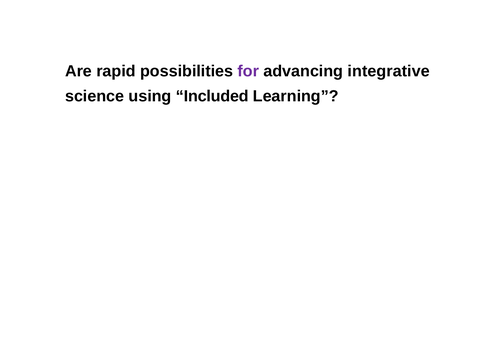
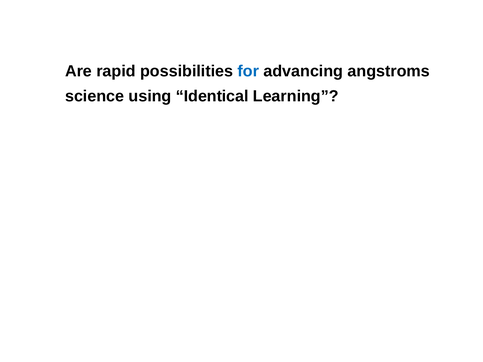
for colour: purple -> blue (248, 71)
integrative: integrative -> angstroms (389, 71)
Included: Included -> Identical (212, 96)
